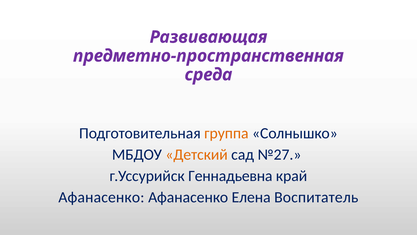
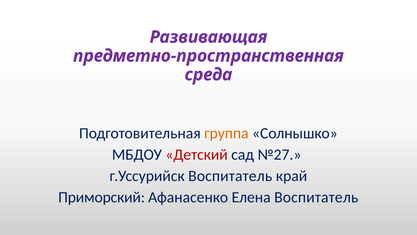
Детский colour: orange -> red (197, 154)
г.Уссурийск Геннадьевна: Геннадьевна -> Воспитатель (230, 176)
Афанасенко: Афанасенко -> Приморский (102, 197)
